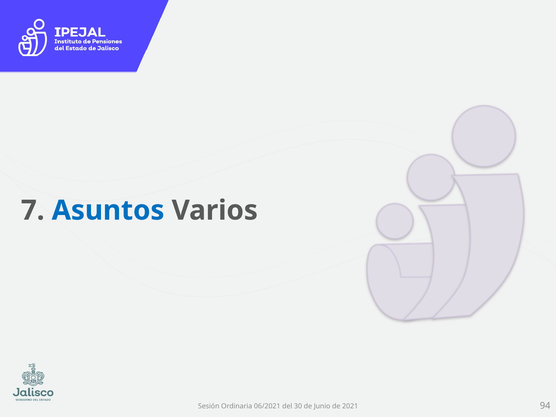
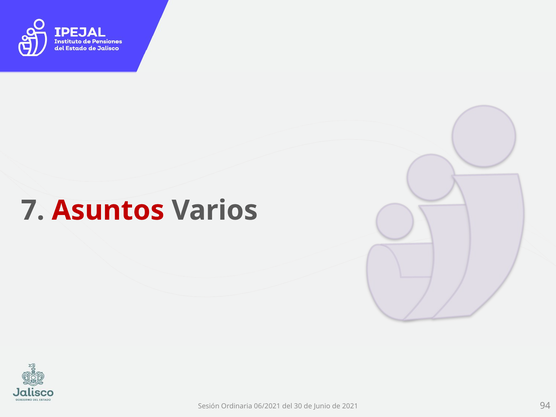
Asuntos colour: blue -> red (108, 210)
